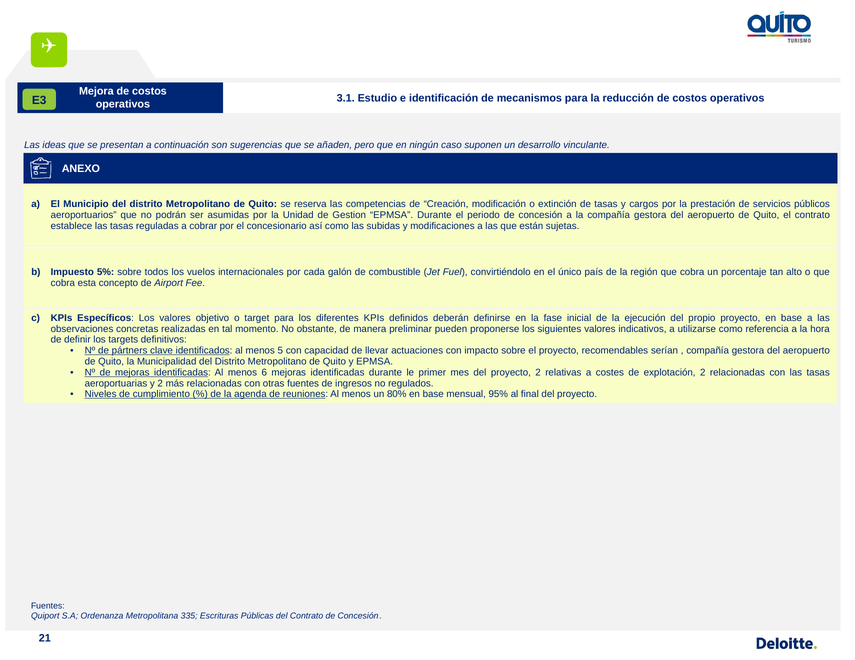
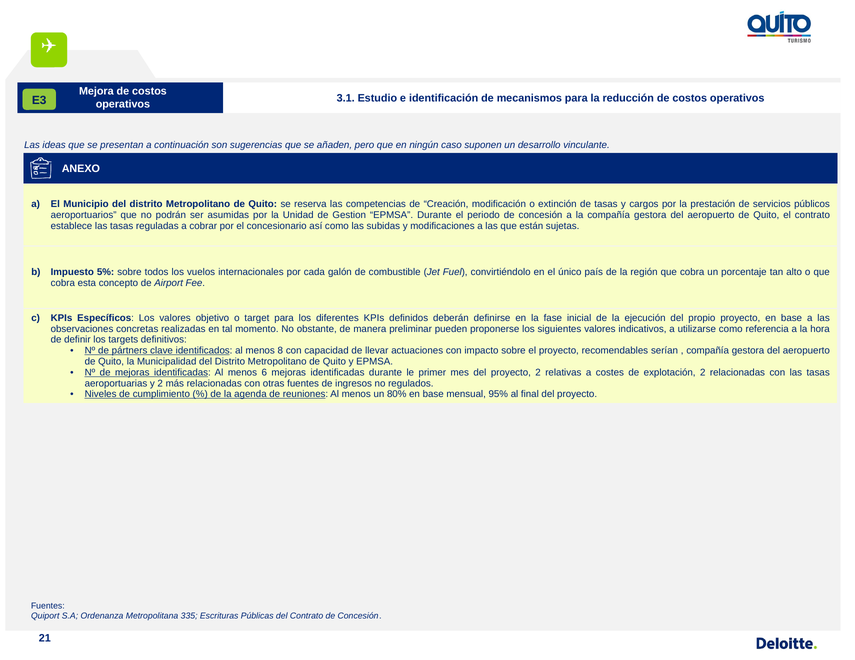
5: 5 -> 8 (280, 351)
